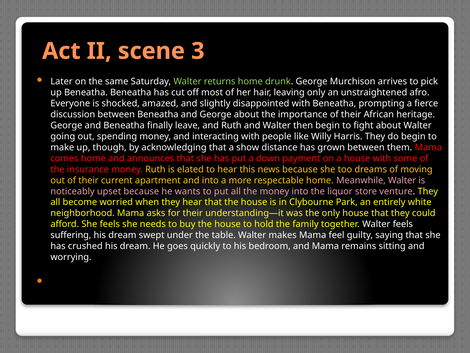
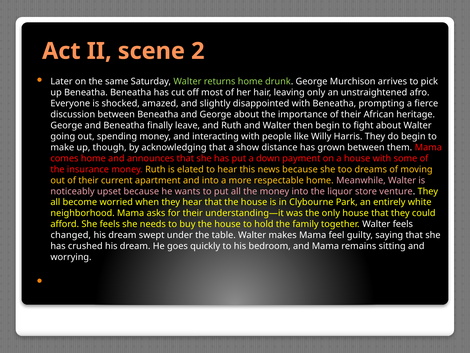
3: 3 -> 2 (198, 51)
suffering: suffering -> changed (71, 235)
